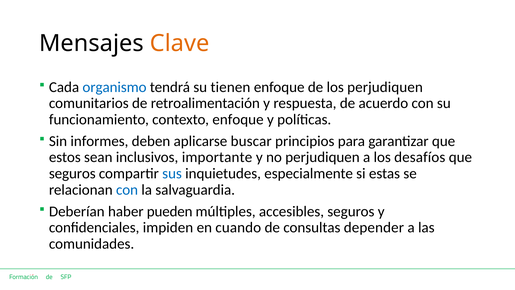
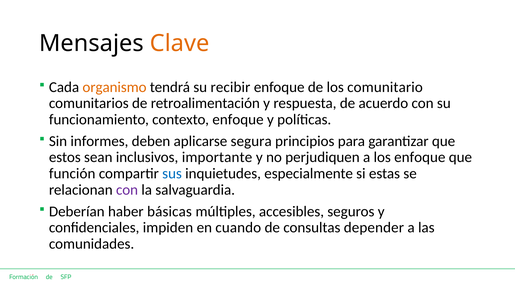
organismo colour: blue -> orange (115, 87)
tienen: tienen -> recibir (230, 87)
los perjudiquen: perjudiquen -> comunitario (385, 87)
buscar: buscar -> segura (251, 141)
los desafíos: desafíos -> enfoque (420, 157)
seguros: seguros -> función (72, 173)
con colour: blue -> purple (127, 190)
pueden: pueden -> básicas (170, 211)
